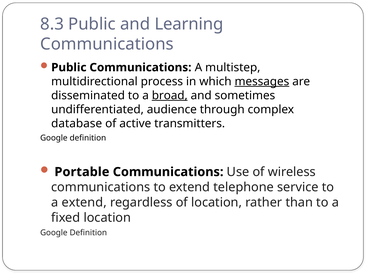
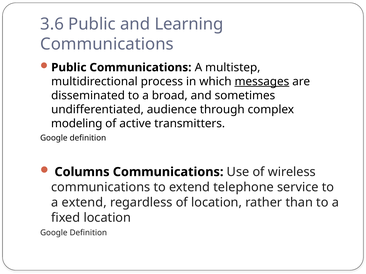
8.3: 8.3 -> 3.6 (52, 24)
broad underline: present -> none (170, 96)
database: database -> modeling (77, 124)
Portable: Portable -> Columns (82, 172)
